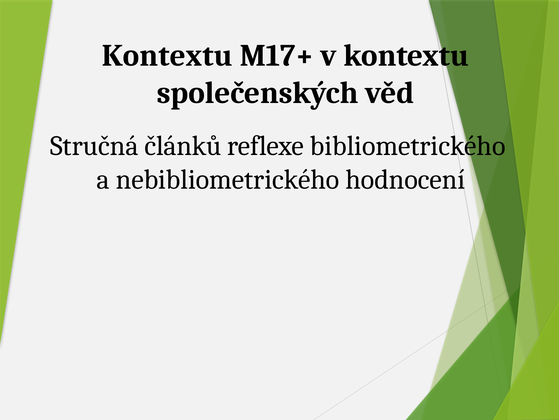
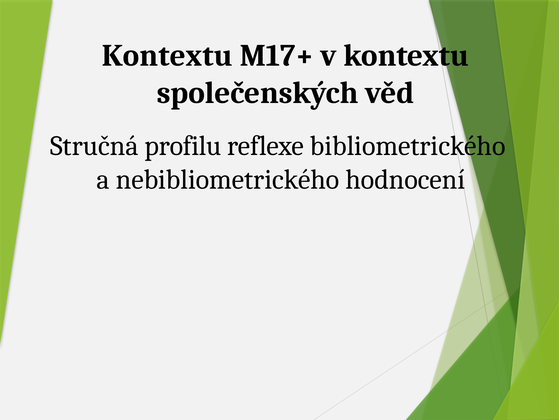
článků: článků -> profilu (183, 146)
